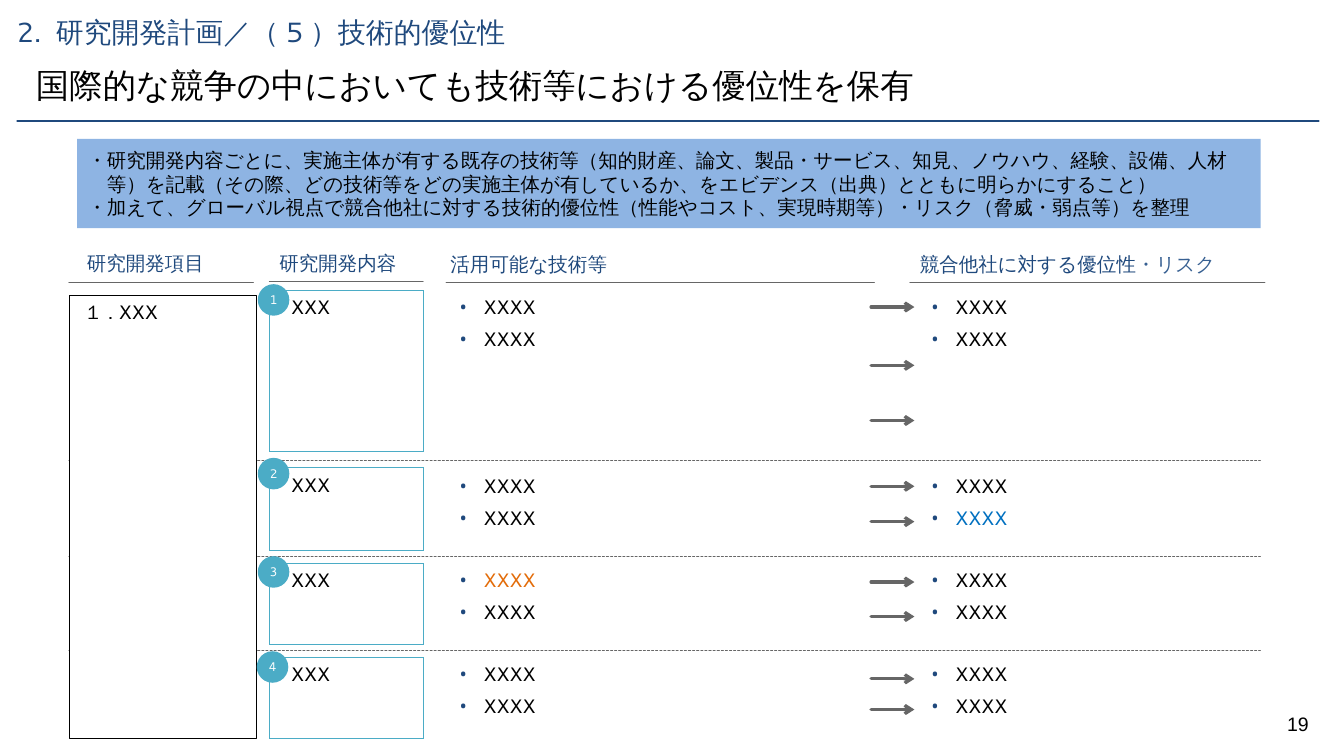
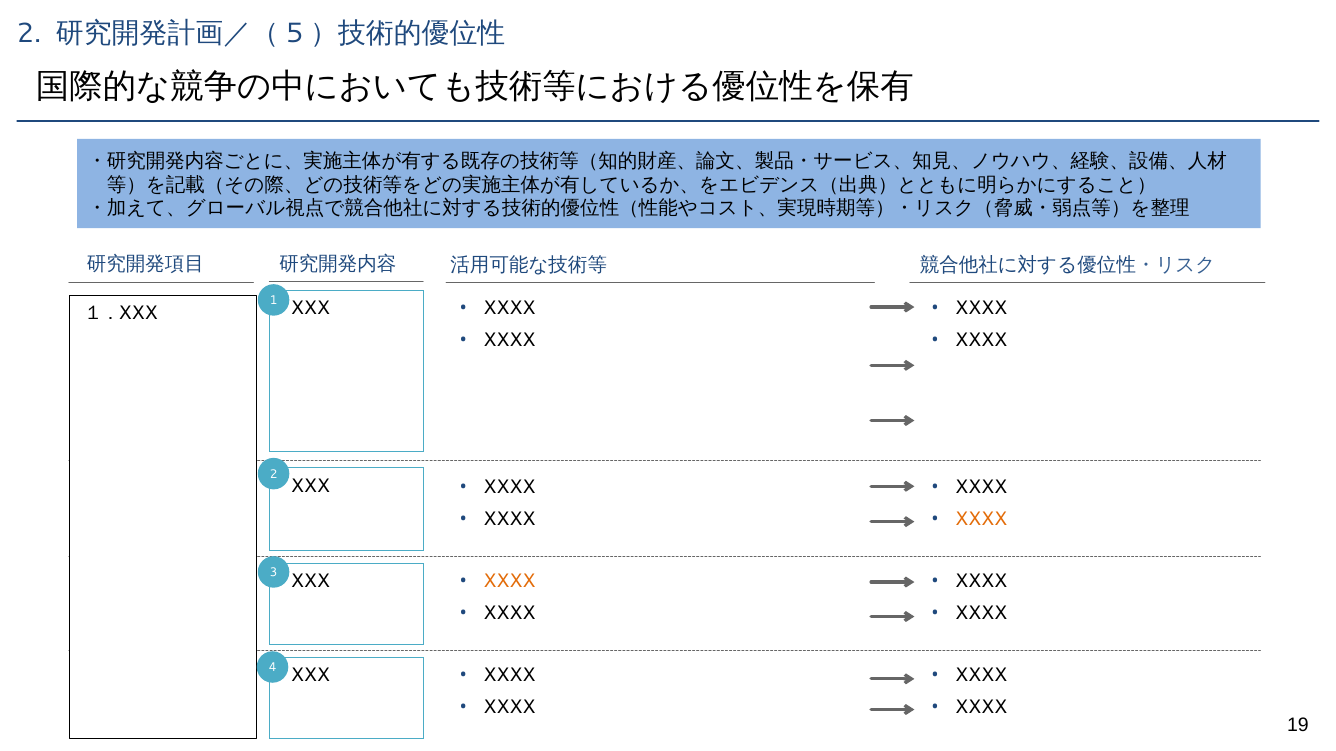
XXXX colour: blue -> orange (981, 519)
